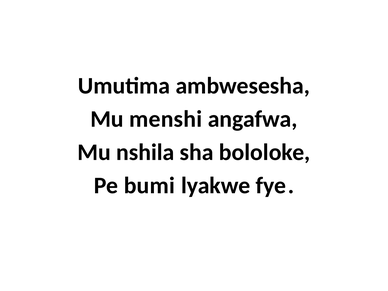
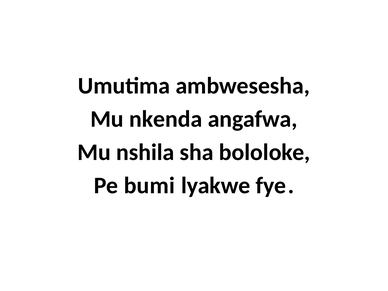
menshi: menshi -> nkenda (166, 119)
